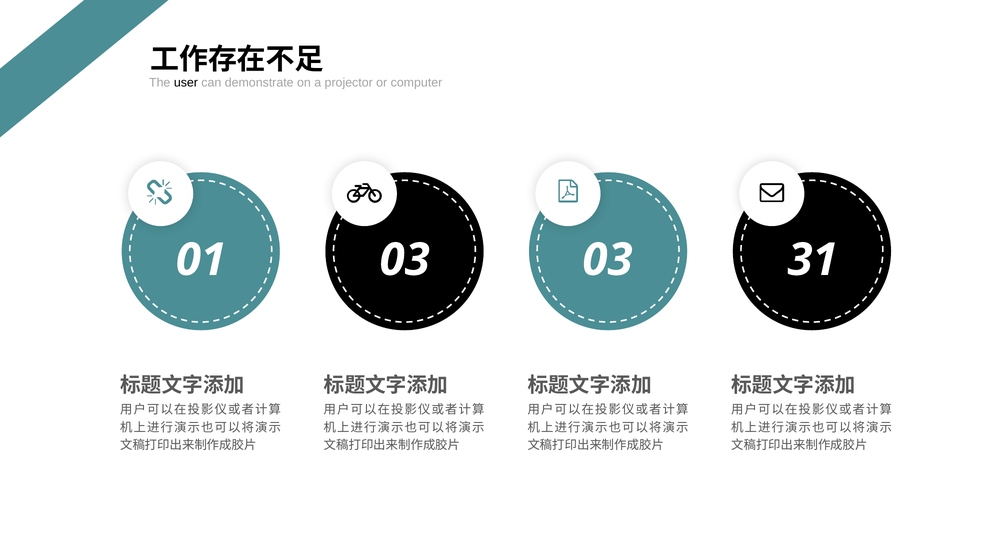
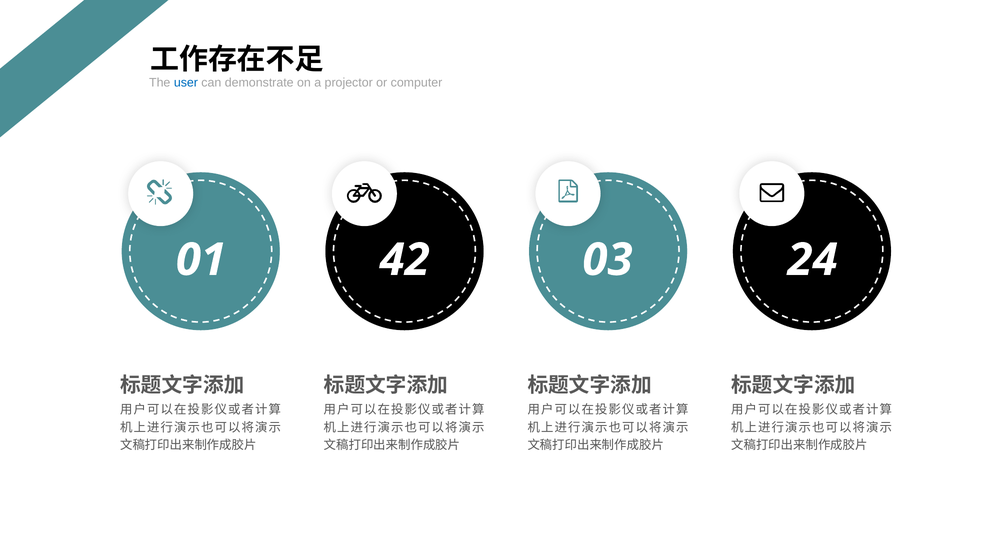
user colour: black -> blue (186, 83)
01 03: 03 -> 42 (405, 260)
31: 31 -> 24 (813, 260)
